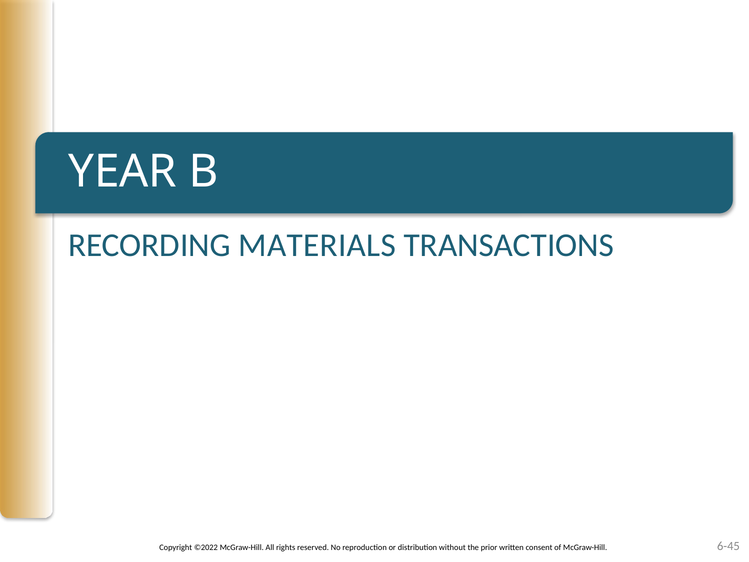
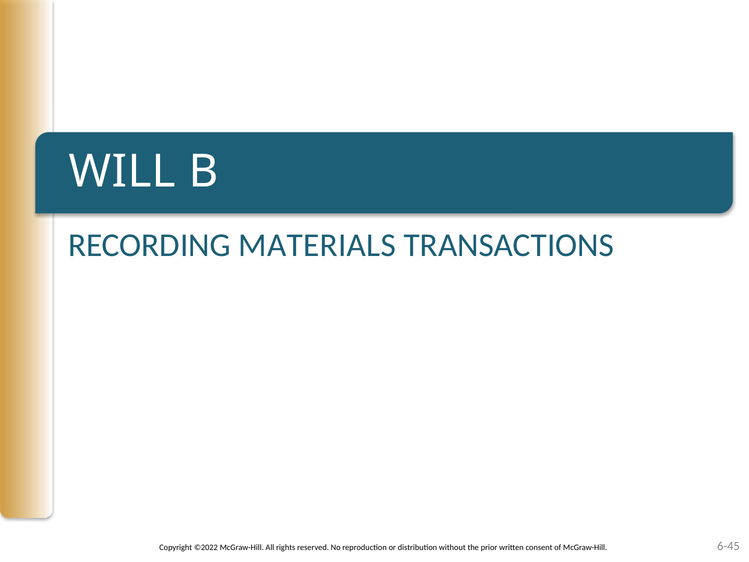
YEAR: YEAR -> WILL (122, 172)
